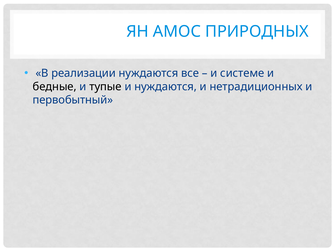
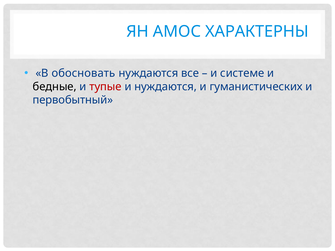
ПРИРОДНЫХ: ПРИРОДНЫХ -> ХАРАКТЕРНЫ (257, 32)
реализации: реализации -> обосновать (83, 73)
тупые colour: black -> red (105, 87)
нетрадиционных: нетрадиционных -> гуманистических (256, 87)
